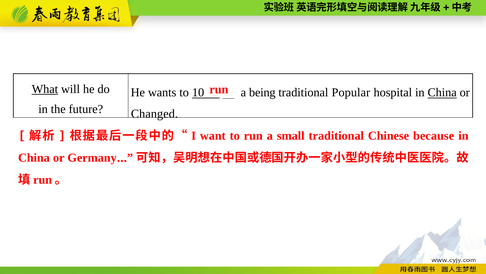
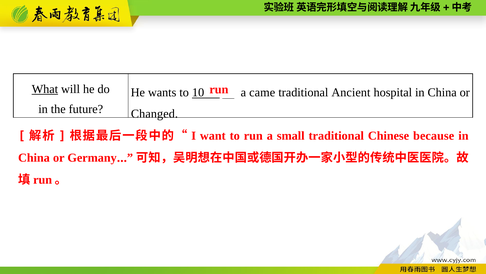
being: being -> came (262, 92)
Popular: Popular -> Ancient (351, 92)
China underline: present -> none (442, 92)
